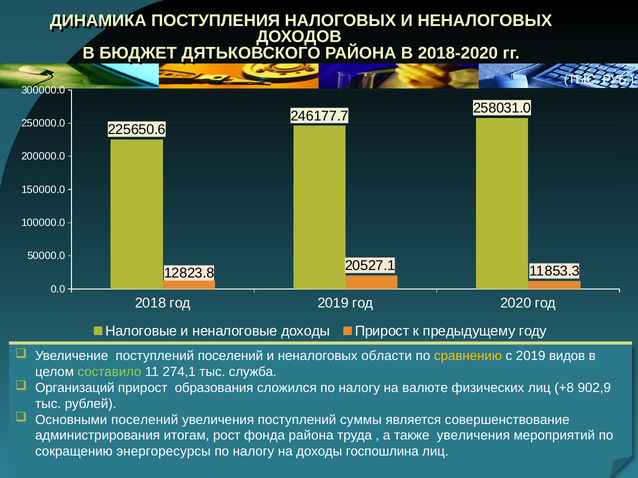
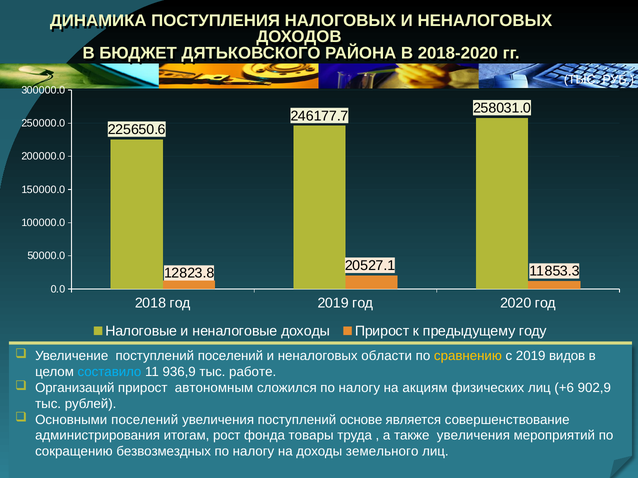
составило colour: light green -> light blue (109, 372)
274,1: 274,1 -> 936,9 (179, 372)
служба: служба -> работе (253, 372)
образования: образования -> автономным (214, 388)
валюте: валюте -> акциям (425, 388)
+8: +8 -> +6 (564, 388)
суммы: суммы -> основе (361, 420)
фонда района: района -> товары (311, 436)
энергоресурсы: энергоресурсы -> безвозмездных (164, 452)
госпошлина: госпошлина -> земельного (382, 452)
